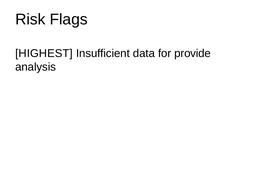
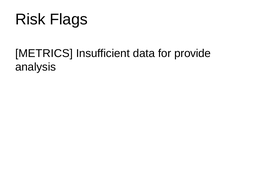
HIGHEST: HIGHEST -> METRICS (44, 53)
